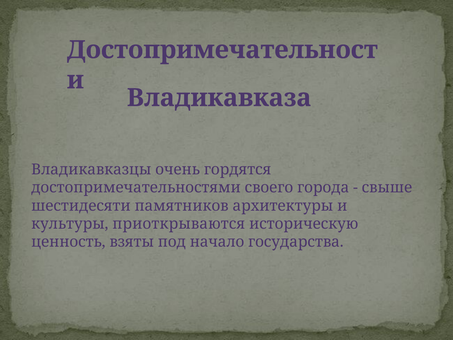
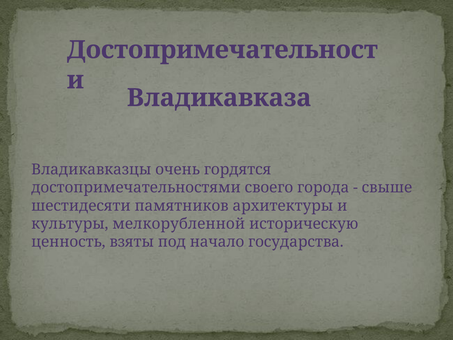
приоткрываются: приоткрываются -> мелкорубленной (179, 224)
